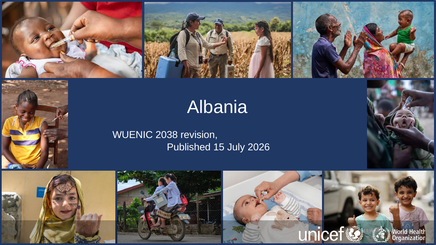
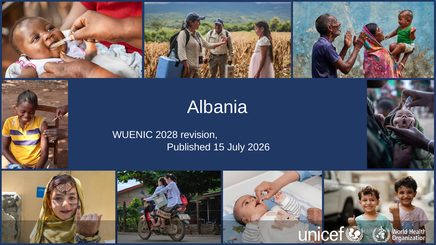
2038: 2038 -> 2028 (167, 135)
